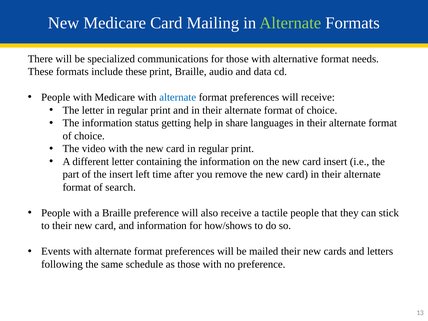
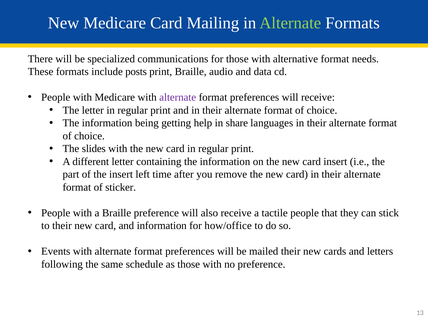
include these: these -> posts (136, 72)
alternate colour: blue -> purple (178, 97)
status: status -> being (147, 123)
video: video -> slides (94, 149)
search: search -> sticker (121, 187)
how/shows: how/shows -> how/office (228, 226)
